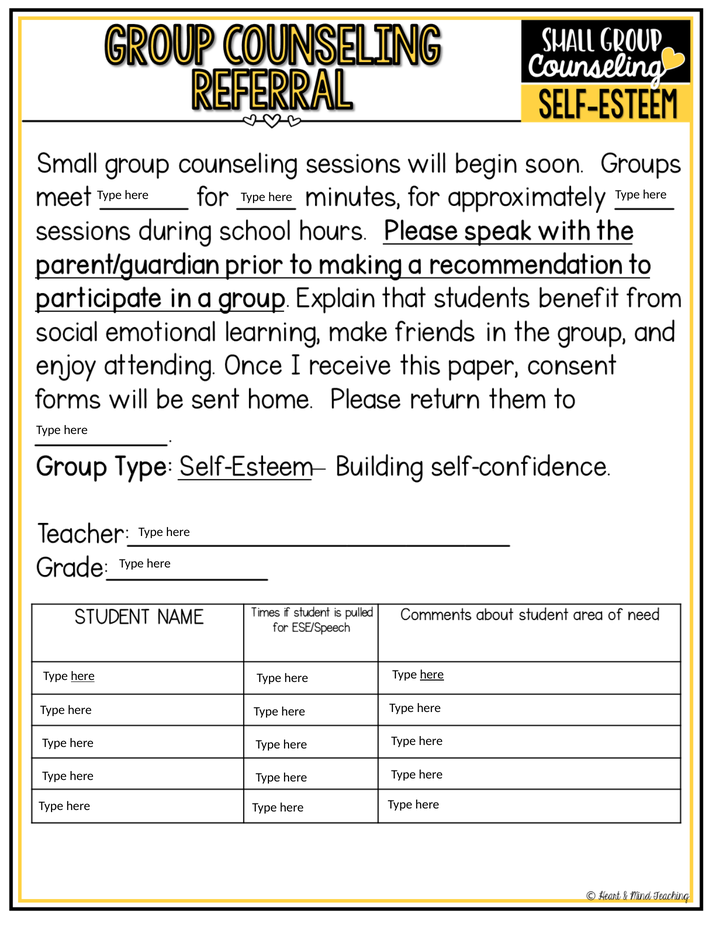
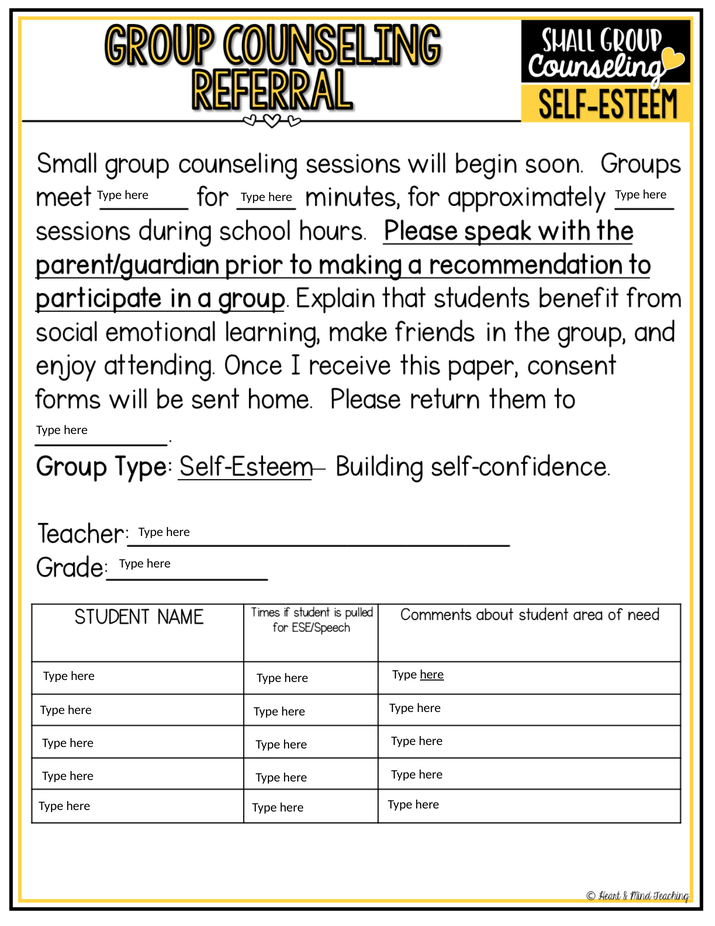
here underline: present -> none (83, 676)
